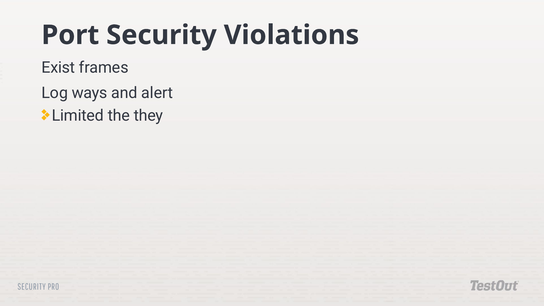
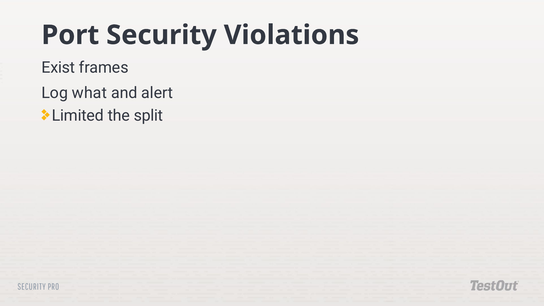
ways: ways -> what (89, 93)
they: they -> split (148, 116)
